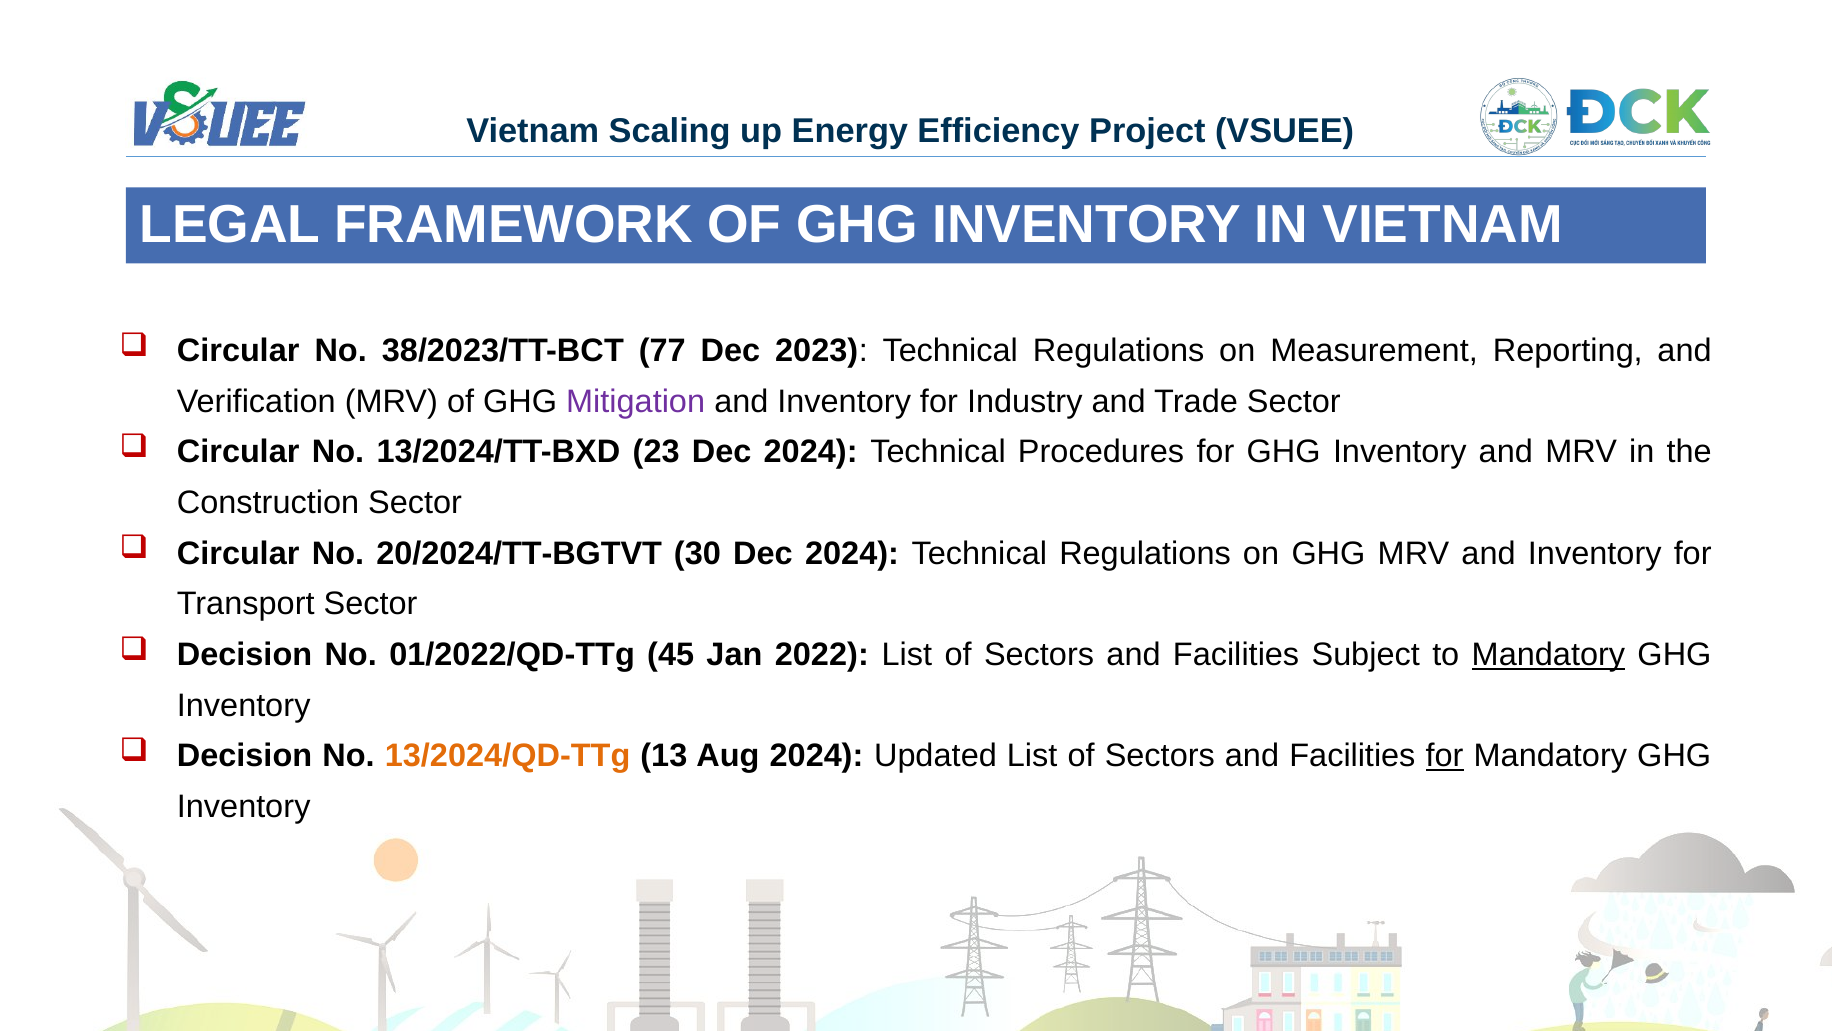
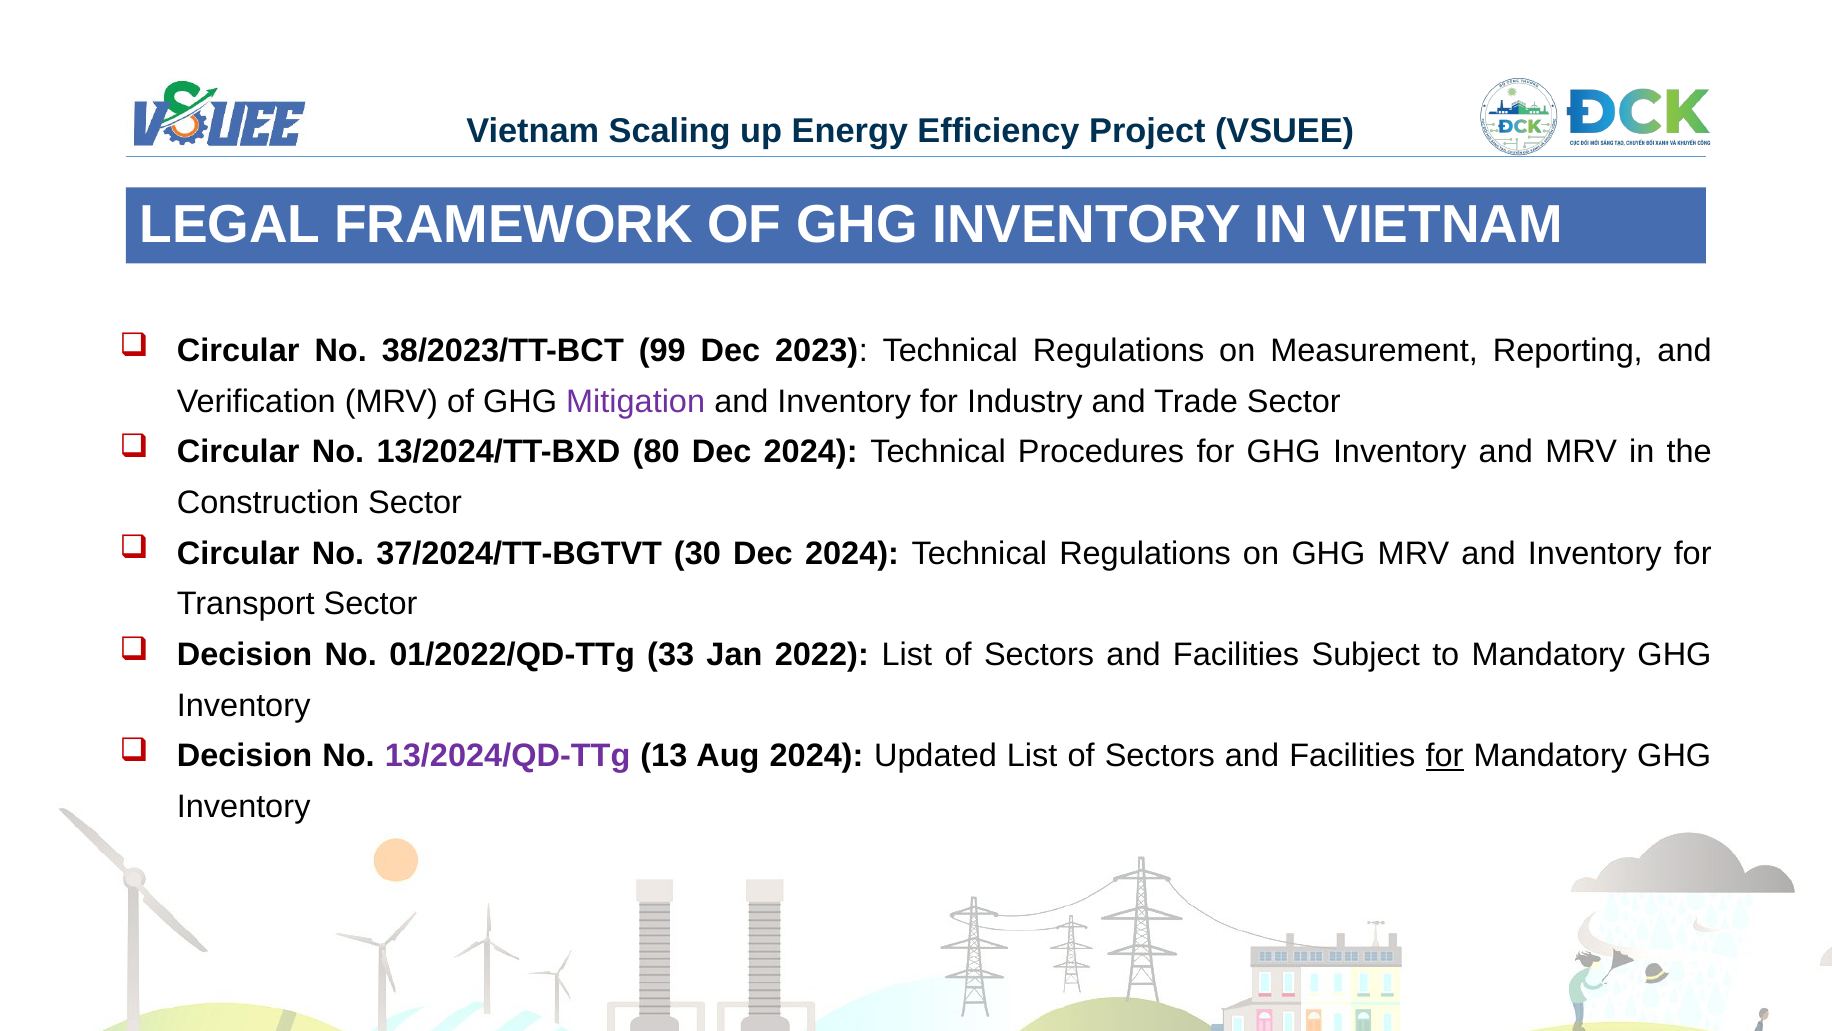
77: 77 -> 99 (662, 351)
23: 23 -> 80 (656, 452)
20/2024/TT-BGTVT: 20/2024/TT-BGTVT -> 37/2024/TT-BGTVT (519, 553)
45: 45 -> 33 (671, 654)
Mandatory underline: present -> none (1548, 654)
13/2024/QD-TTg colour: orange -> purple (508, 756)
